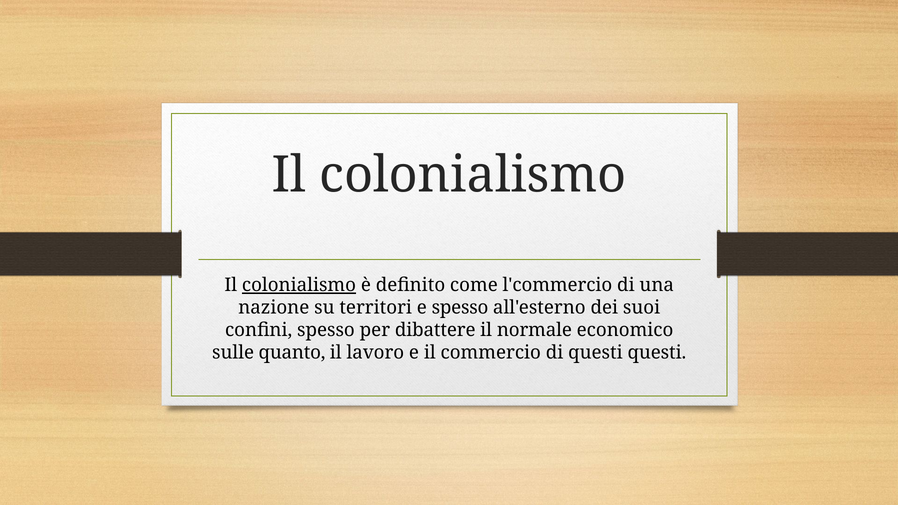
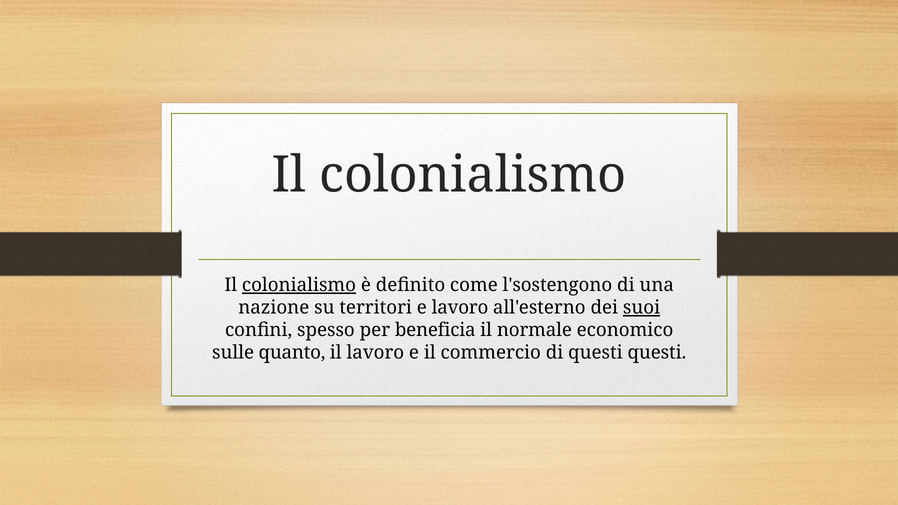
l'commercio: l'commercio -> l'sostengono (557, 285)
e spesso: spesso -> lavoro (460, 308)
suoi underline: none -> present (642, 308)
dibattere: dibattere -> beneficia (435, 330)
